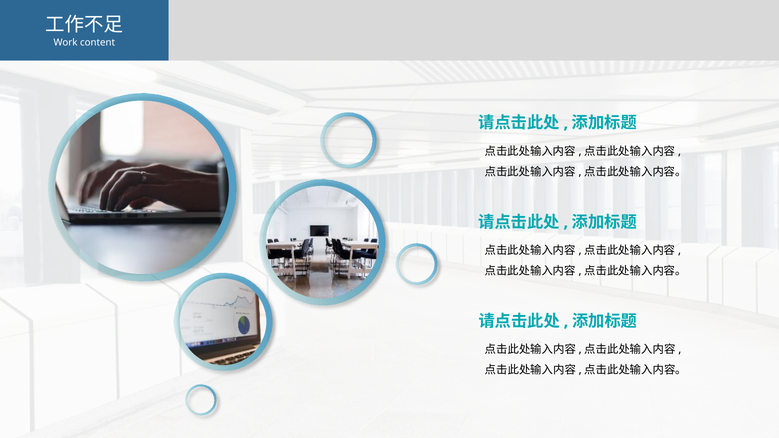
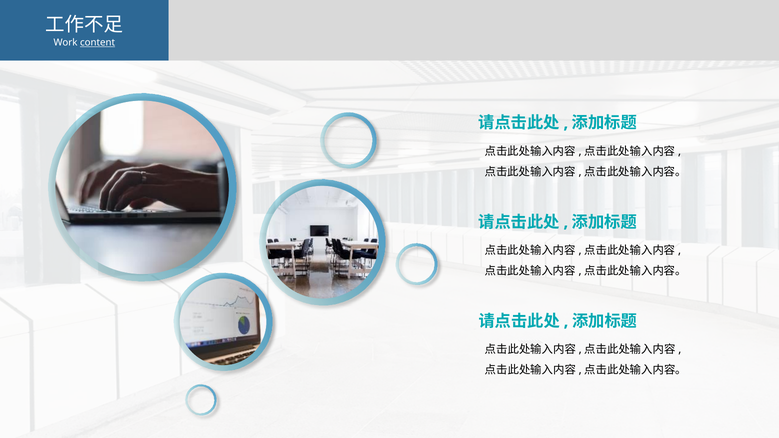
content underline: none -> present (98, 43)
